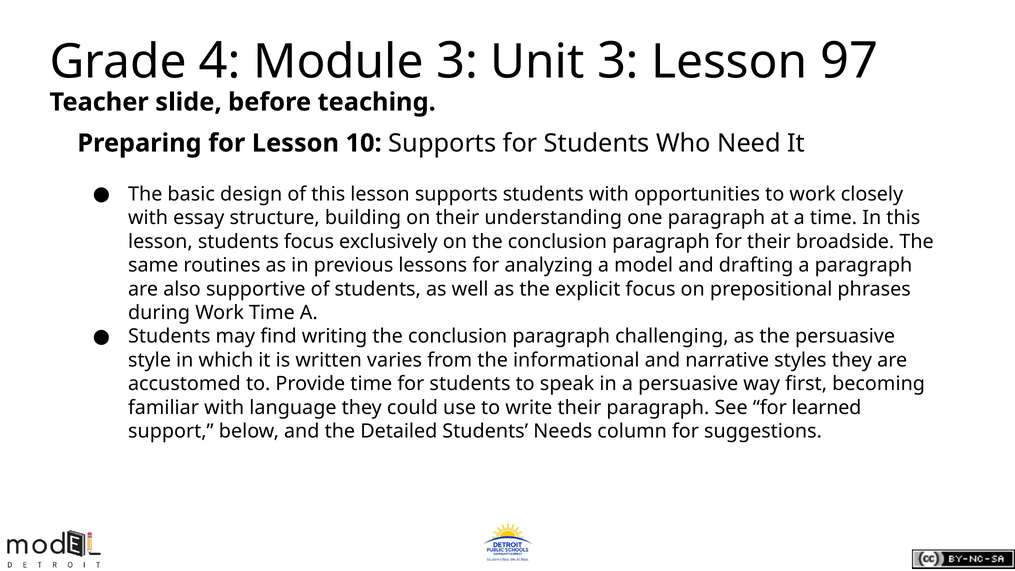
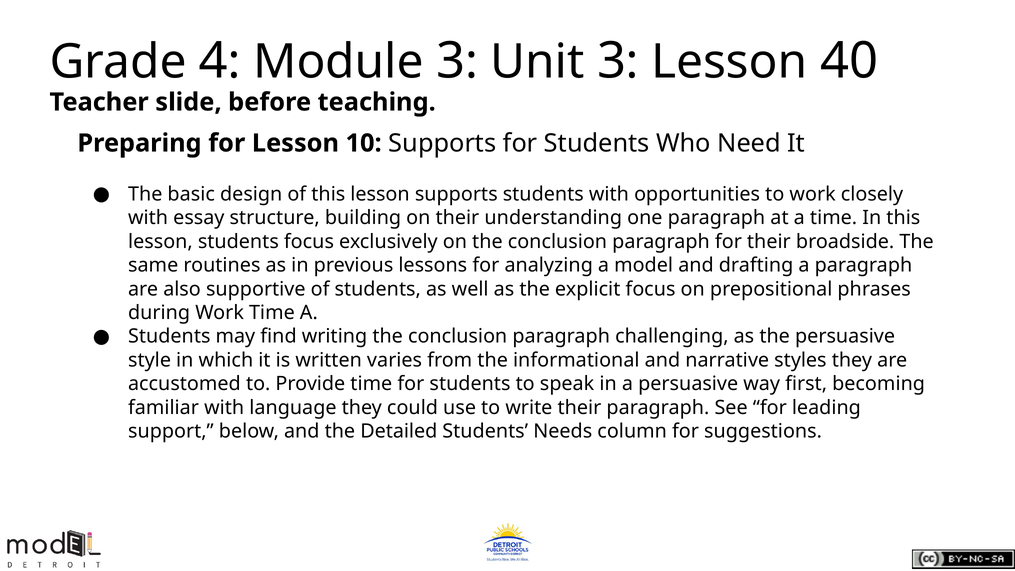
97: 97 -> 40 (849, 61)
learned: learned -> leading (826, 407)
